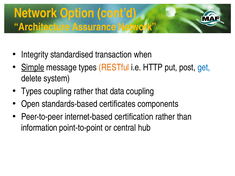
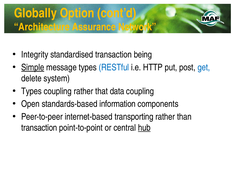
Network: Network -> Globally (35, 13)
when: when -> being (143, 55)
RESTful colour: orange -> blue (114, 68)
certificates: certificates -> information (118, 104)
certification: certification -> transporting (134, 117)
information: information -> transaction (39, 128)
hub underline: none -> present (144, 128)
